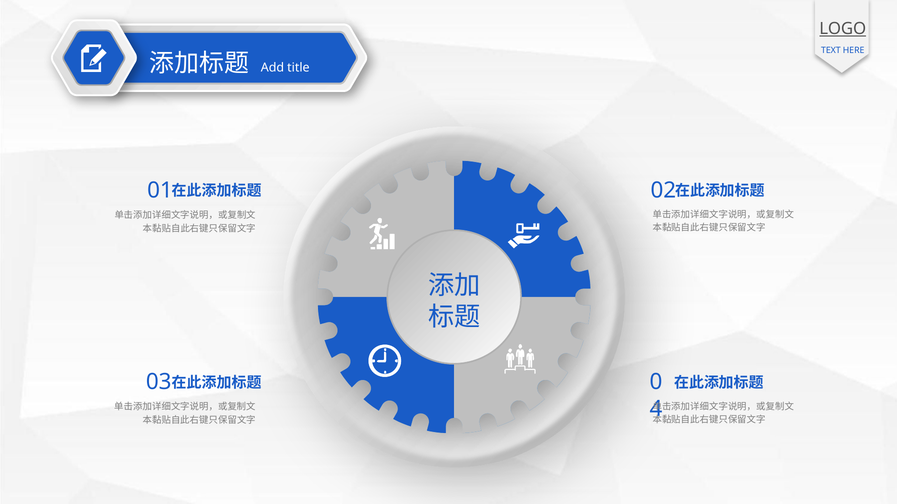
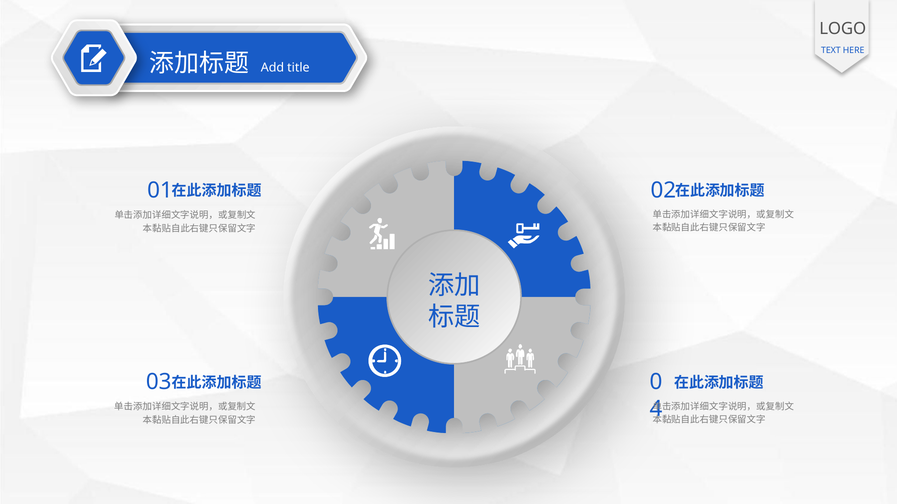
LOGO underline: present -> none (843, 29)
